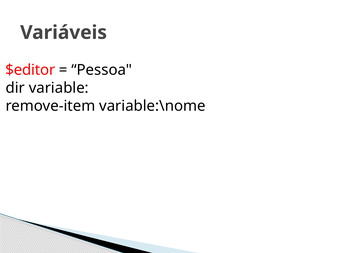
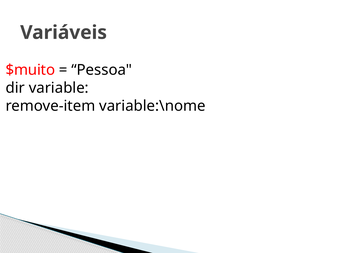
$editor: $editor -> $muito (30, 70)
